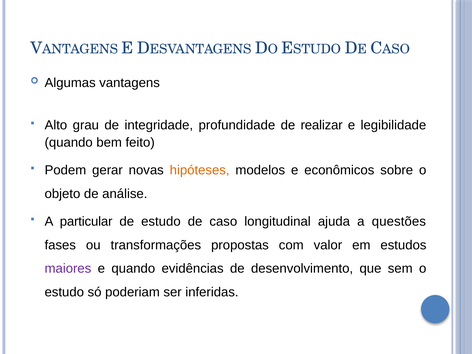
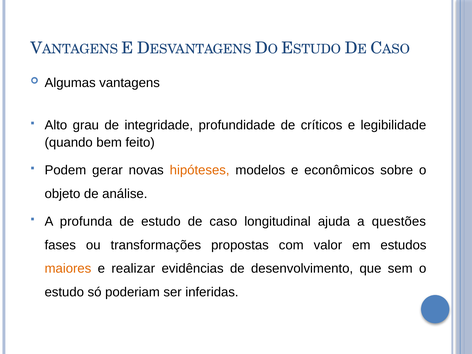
realizar: realizar -> críticos (322, 125)
particular: particular -> profunda (86, 221)
maiores colour: purple -> orange (68, 269)
e quando: quando -> realizar (133, 269)
